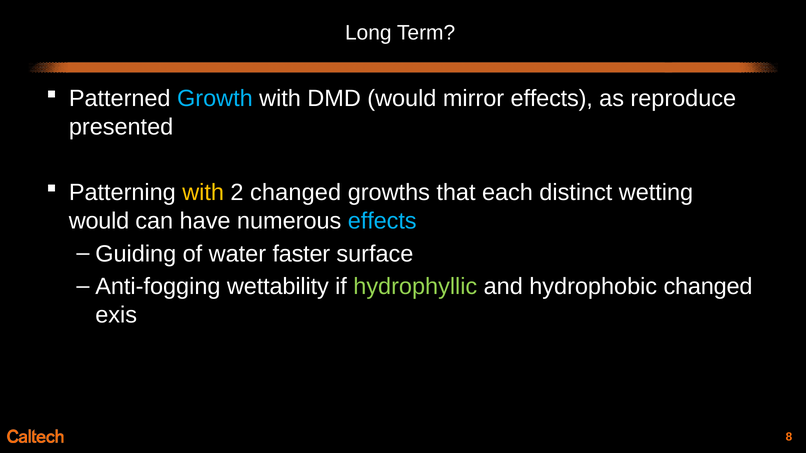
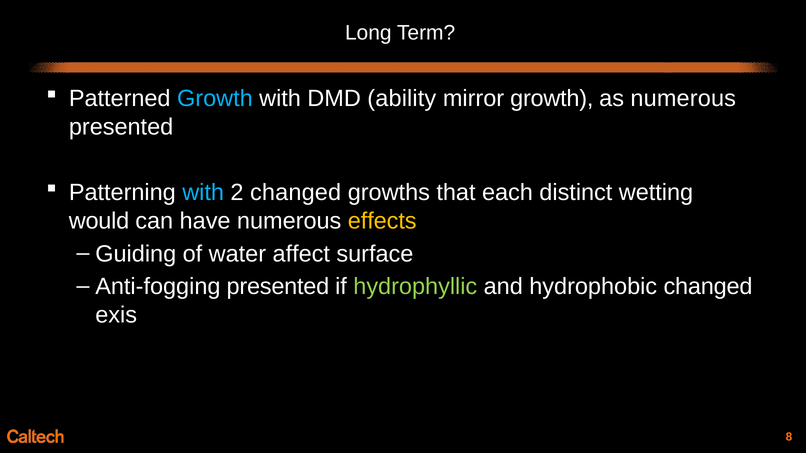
DMD would: would -> ability (402, 99)
mirror effects: effects -> growth (552, 99)
as reproduce: reproduce -> numerous (683, 99)
with colour: yellow -> light blue (203, 193)
effects colour: light blue -> yellow (382, 221)
faster: faster -> affect (301, 254)
Anti-fogging wettability: wettability -> presented (278, 287)
